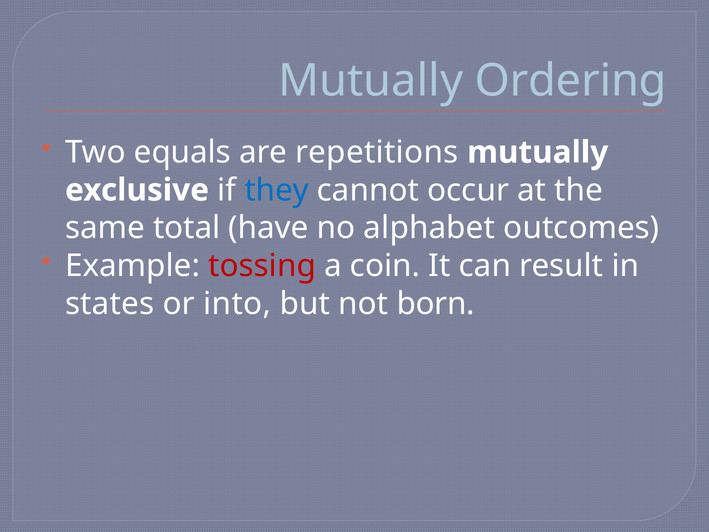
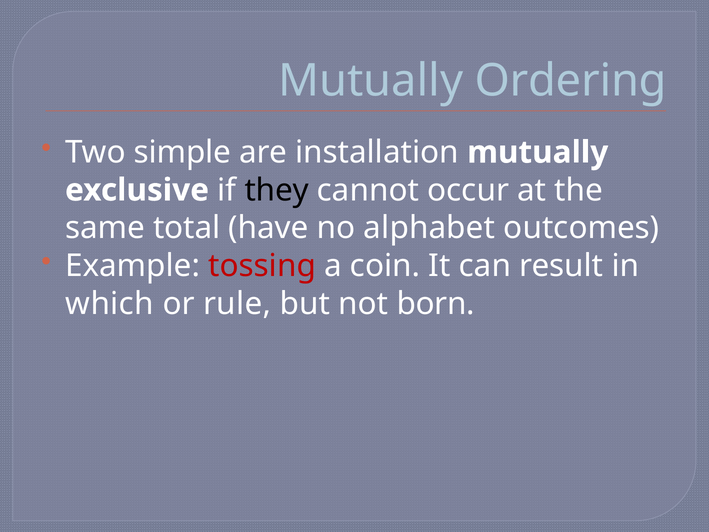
equals: equals -> simple (183, 152)
repetitions: repetitions -> installation (377, 152)
they colour: blue -> black (277, 190)
states: states -> which (110, 304)
into: into -> rule (237, 304)
